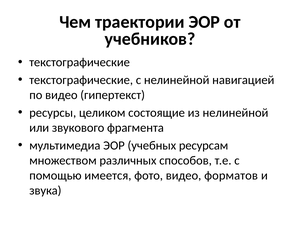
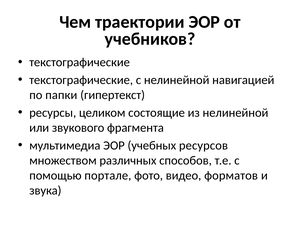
по видео: видео -> папки (61, 95)
ресурсам: ресурсам -> ресурсов (203, 145)
имеется: имеется -> портале (108, 175)
